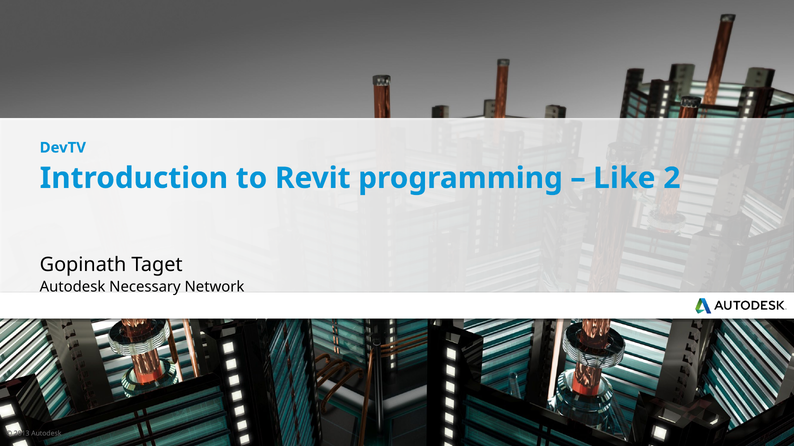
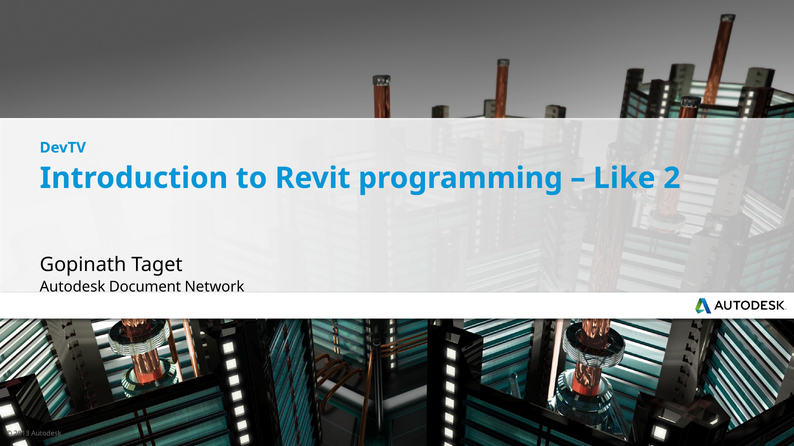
Necessary: Necessary -> Document (145, 287)
